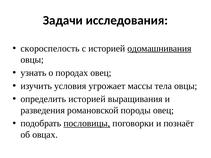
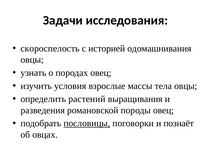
одомашнивания underline: present -> none (159, 49)
угрожает: угрожает -> взрослые (107, 86)
определить историей: историей -> растений (87, 99)
